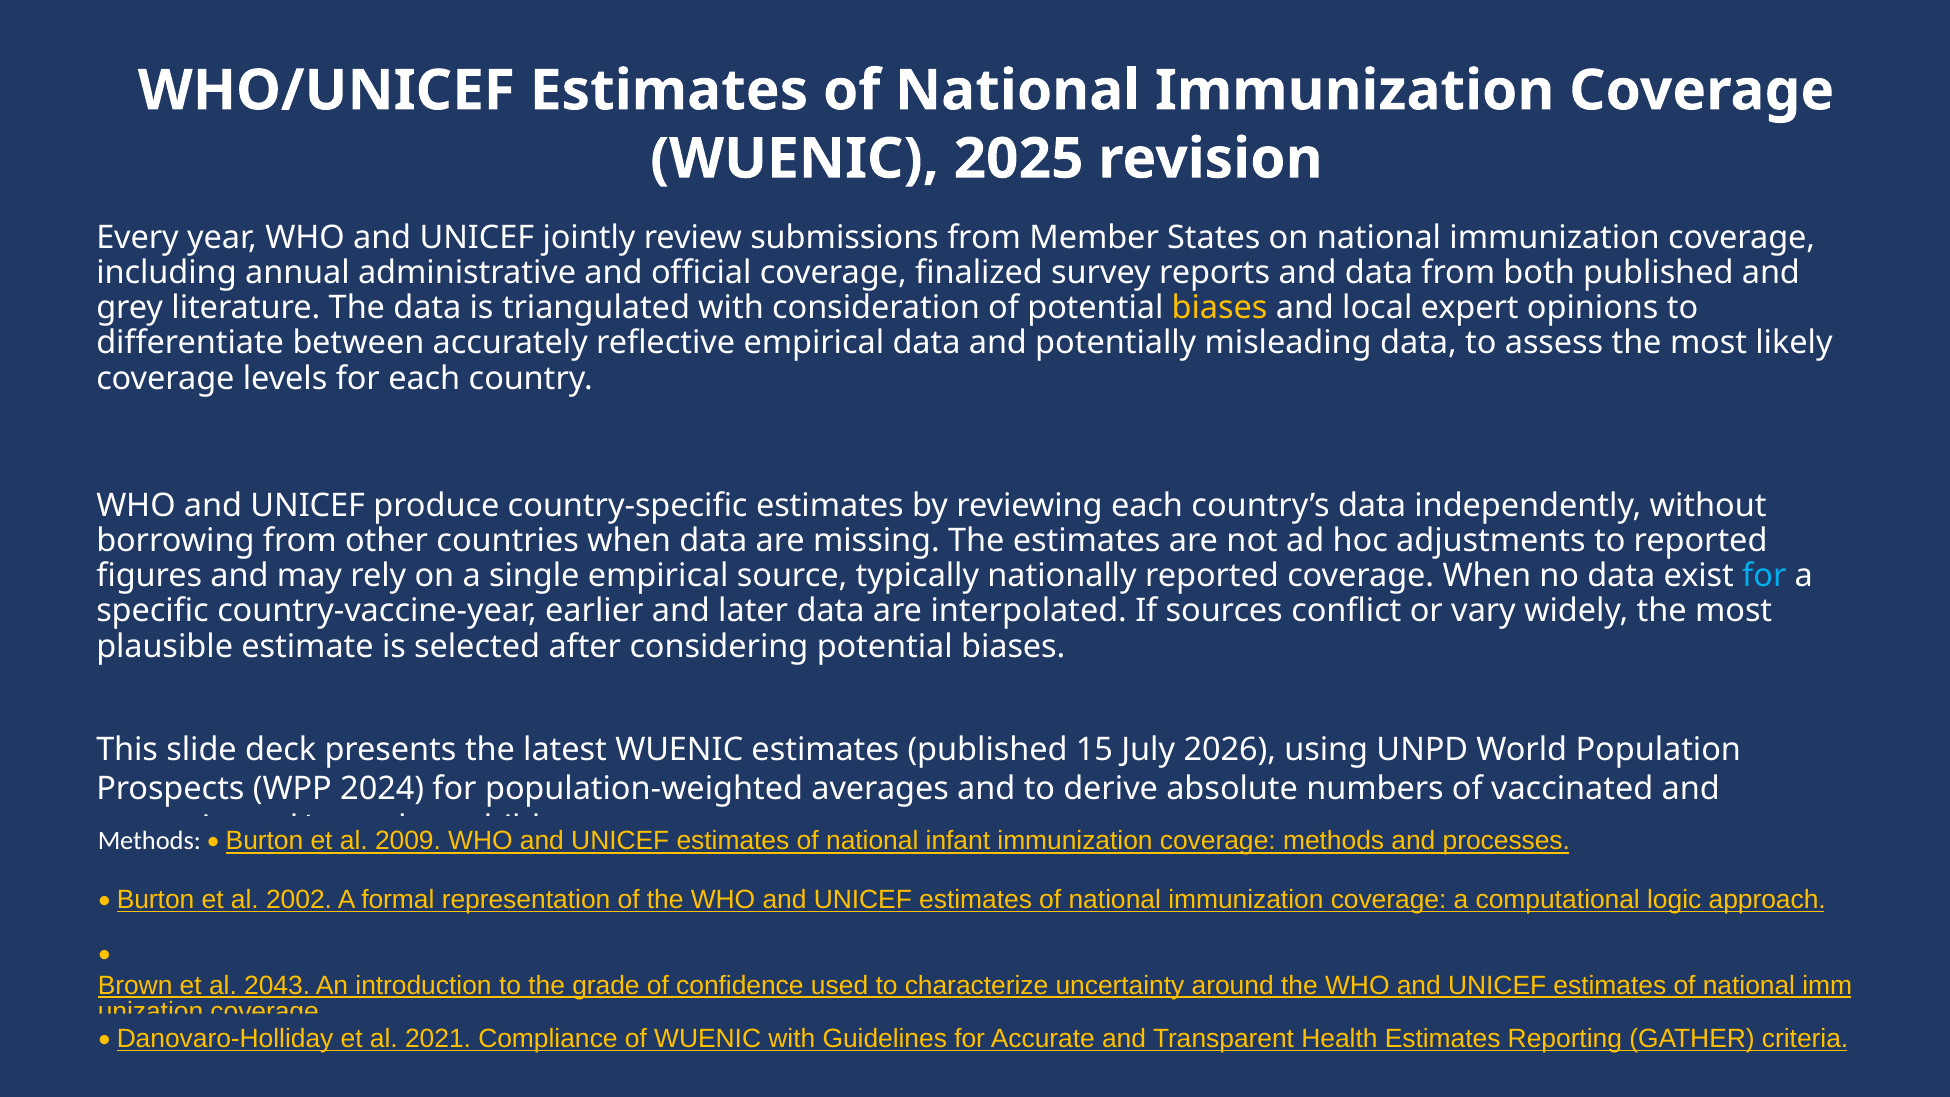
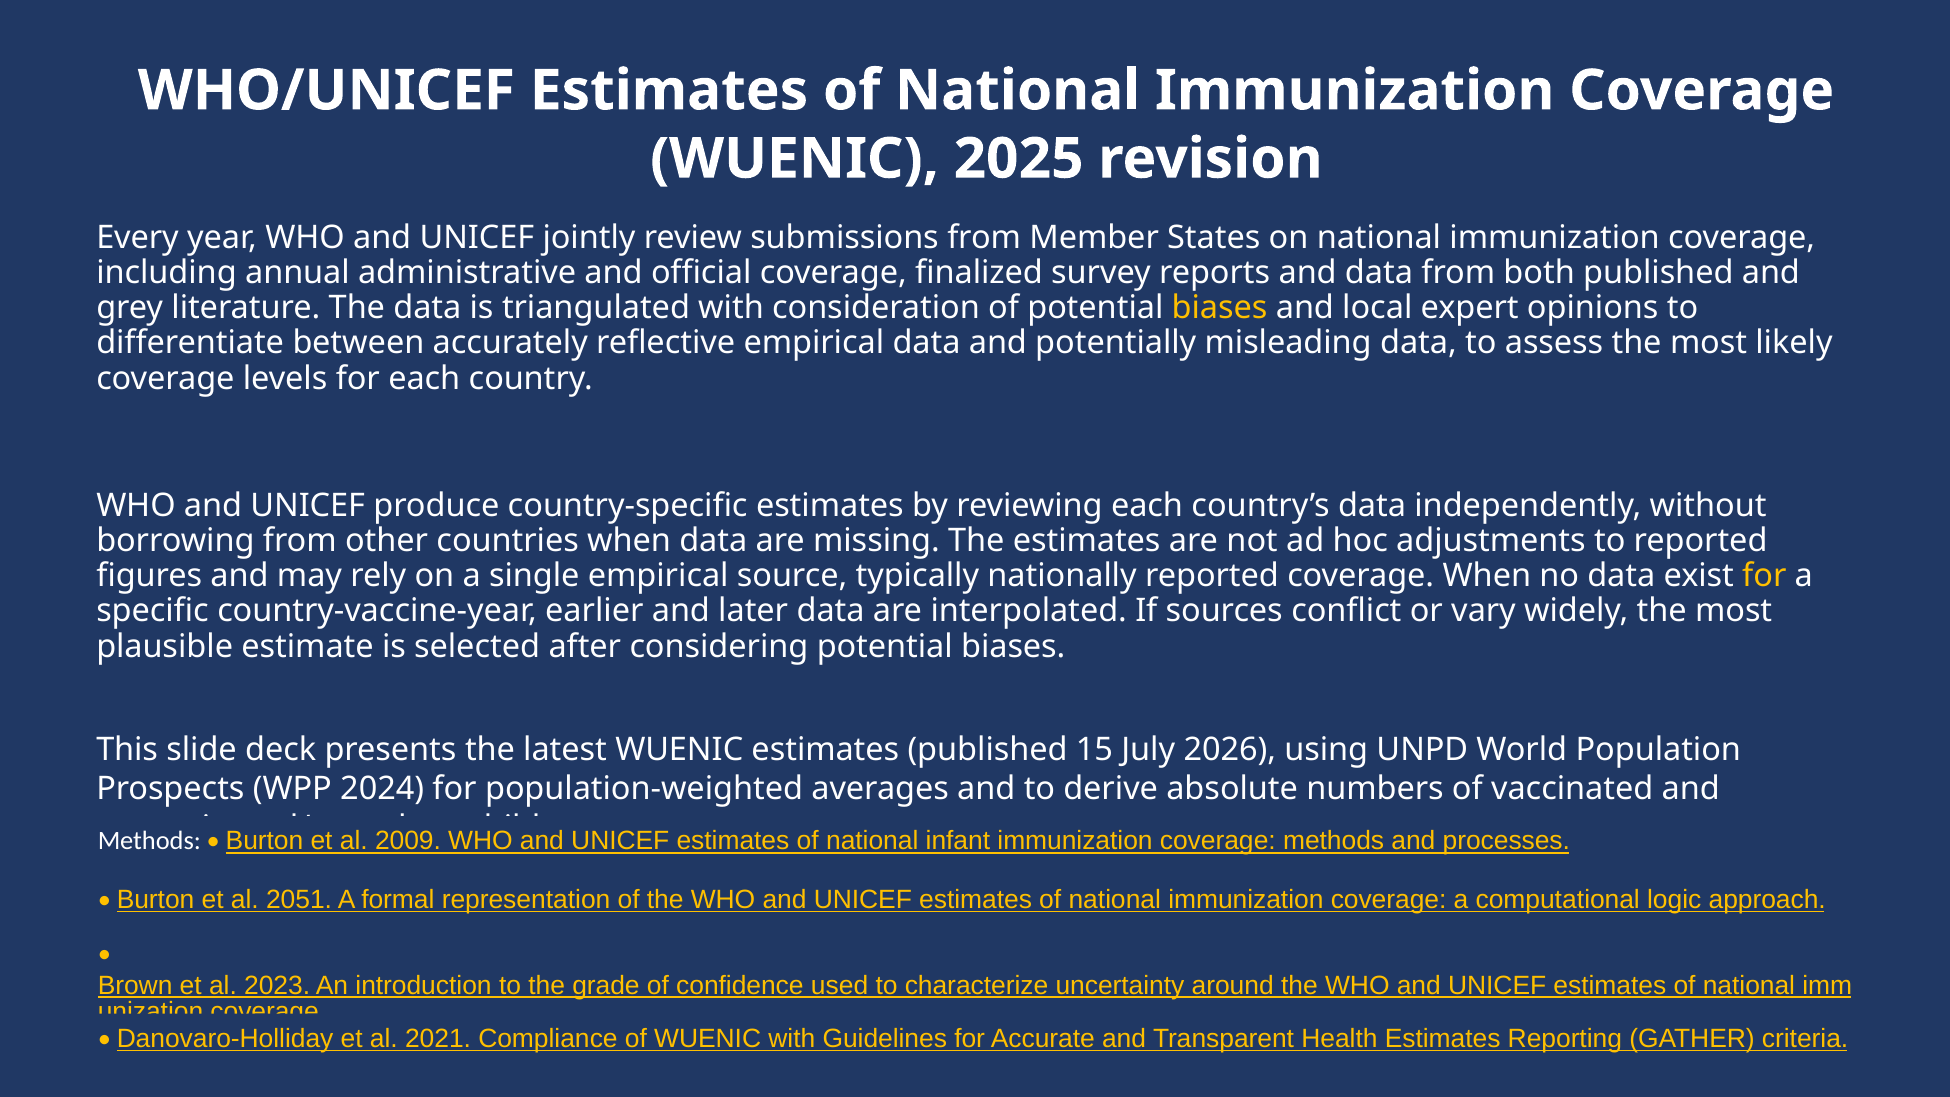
for colour: light blue -> yellow (1764, 576)
2002: 2002 -> 2051 (299, 899)
2043: 2043 -> 2023 (277, 985)
